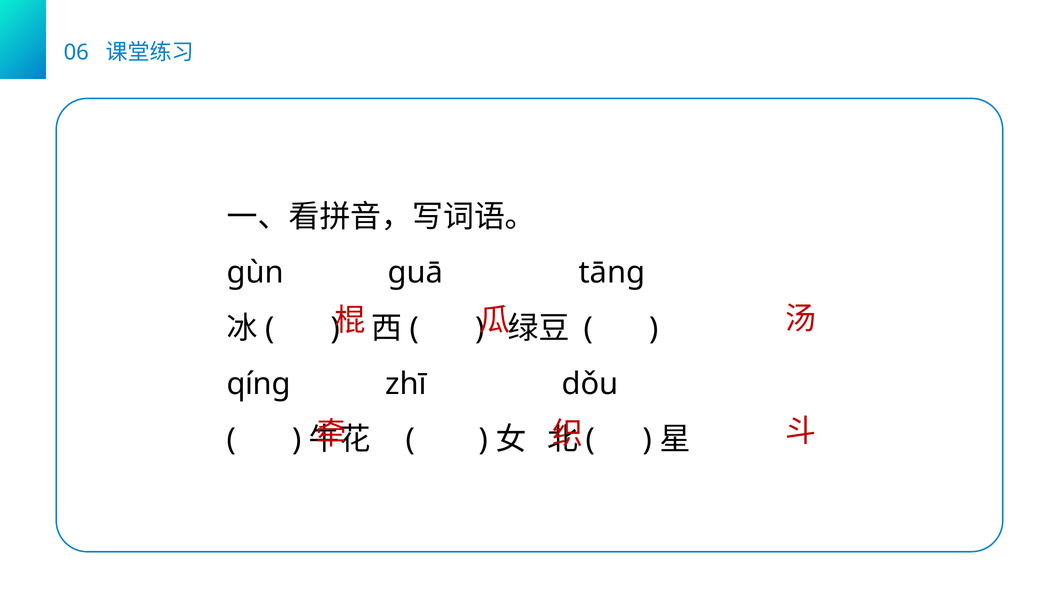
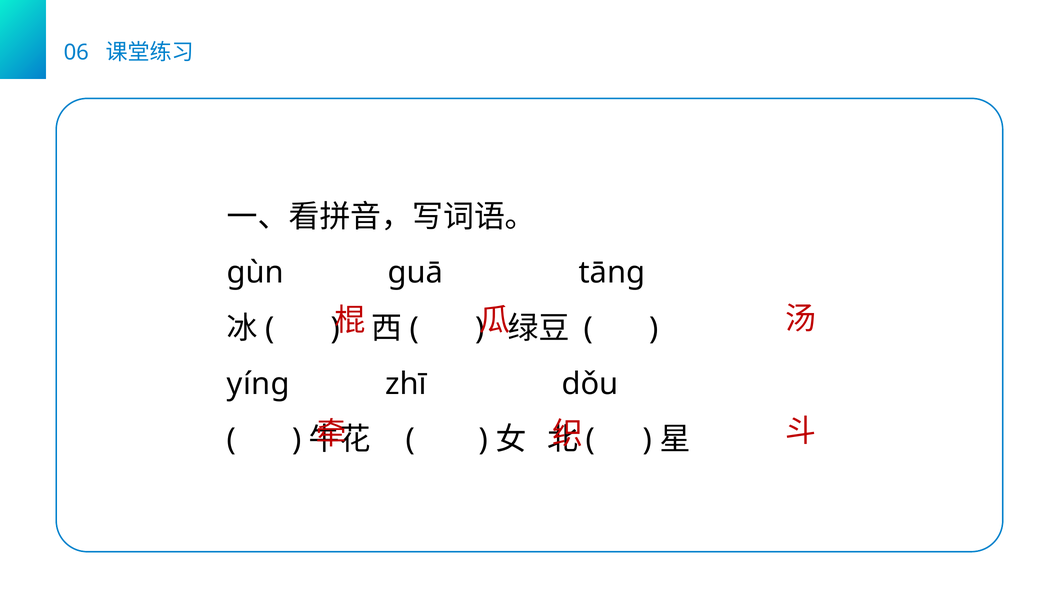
qíng: qíng -> yíng (258, 384)
